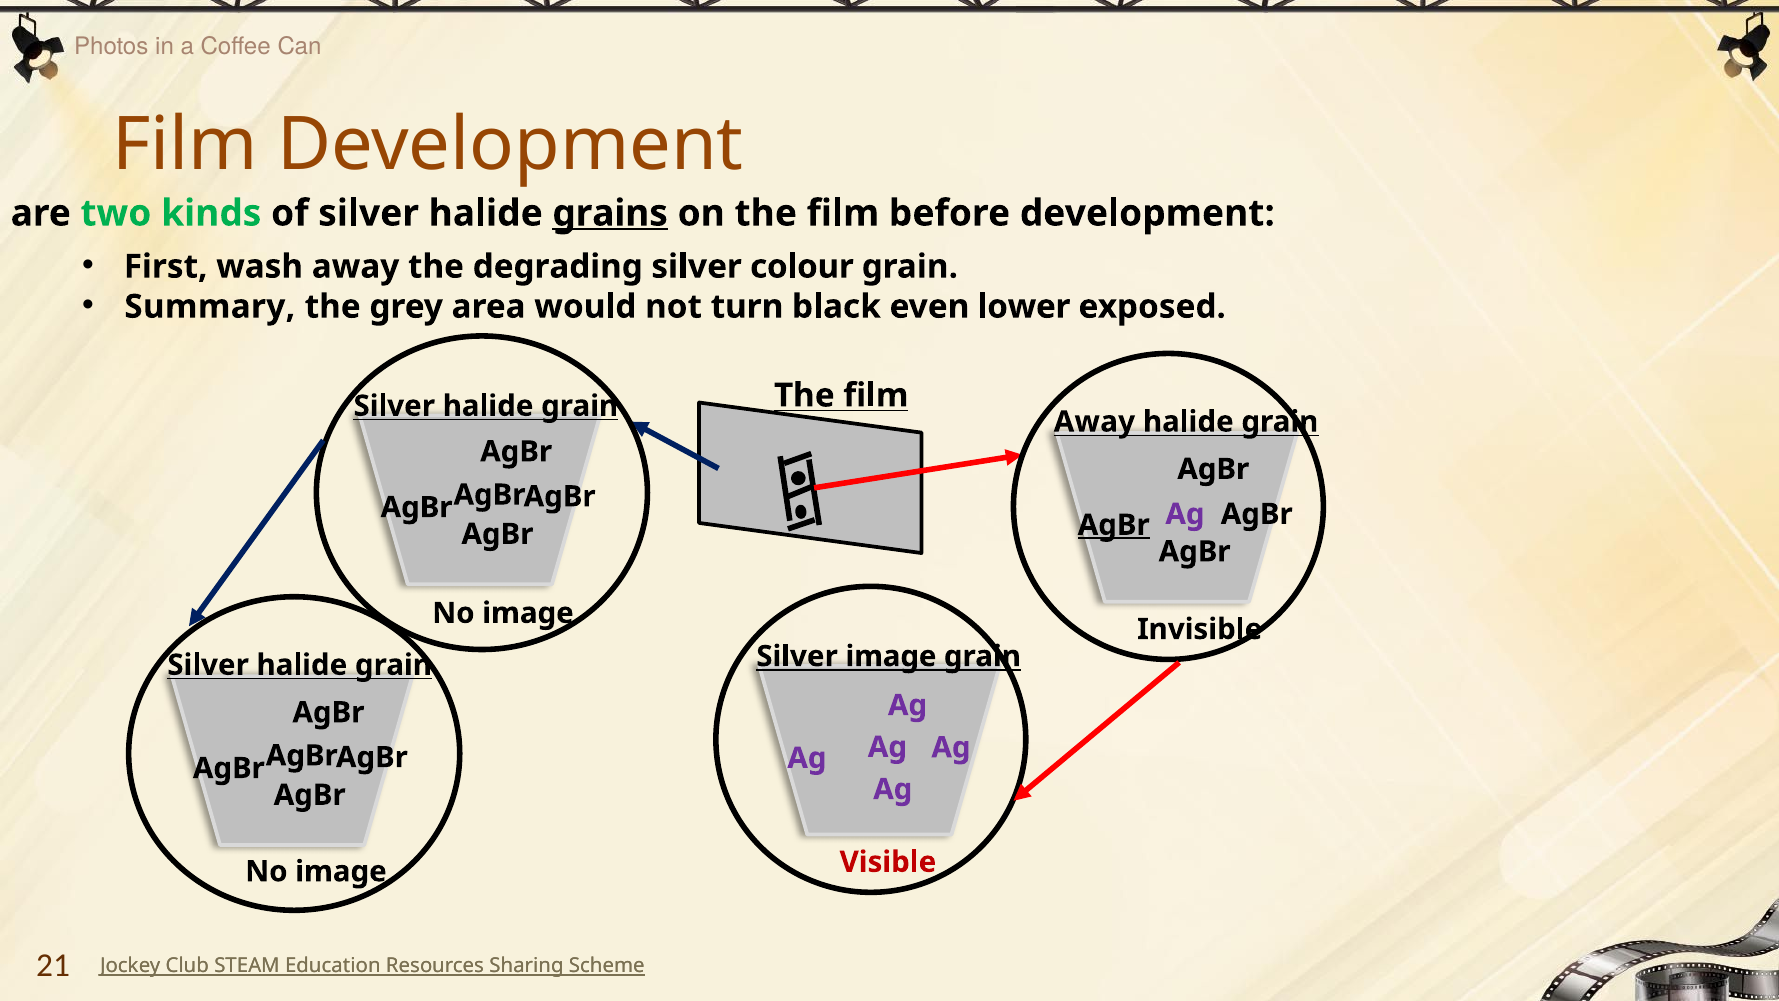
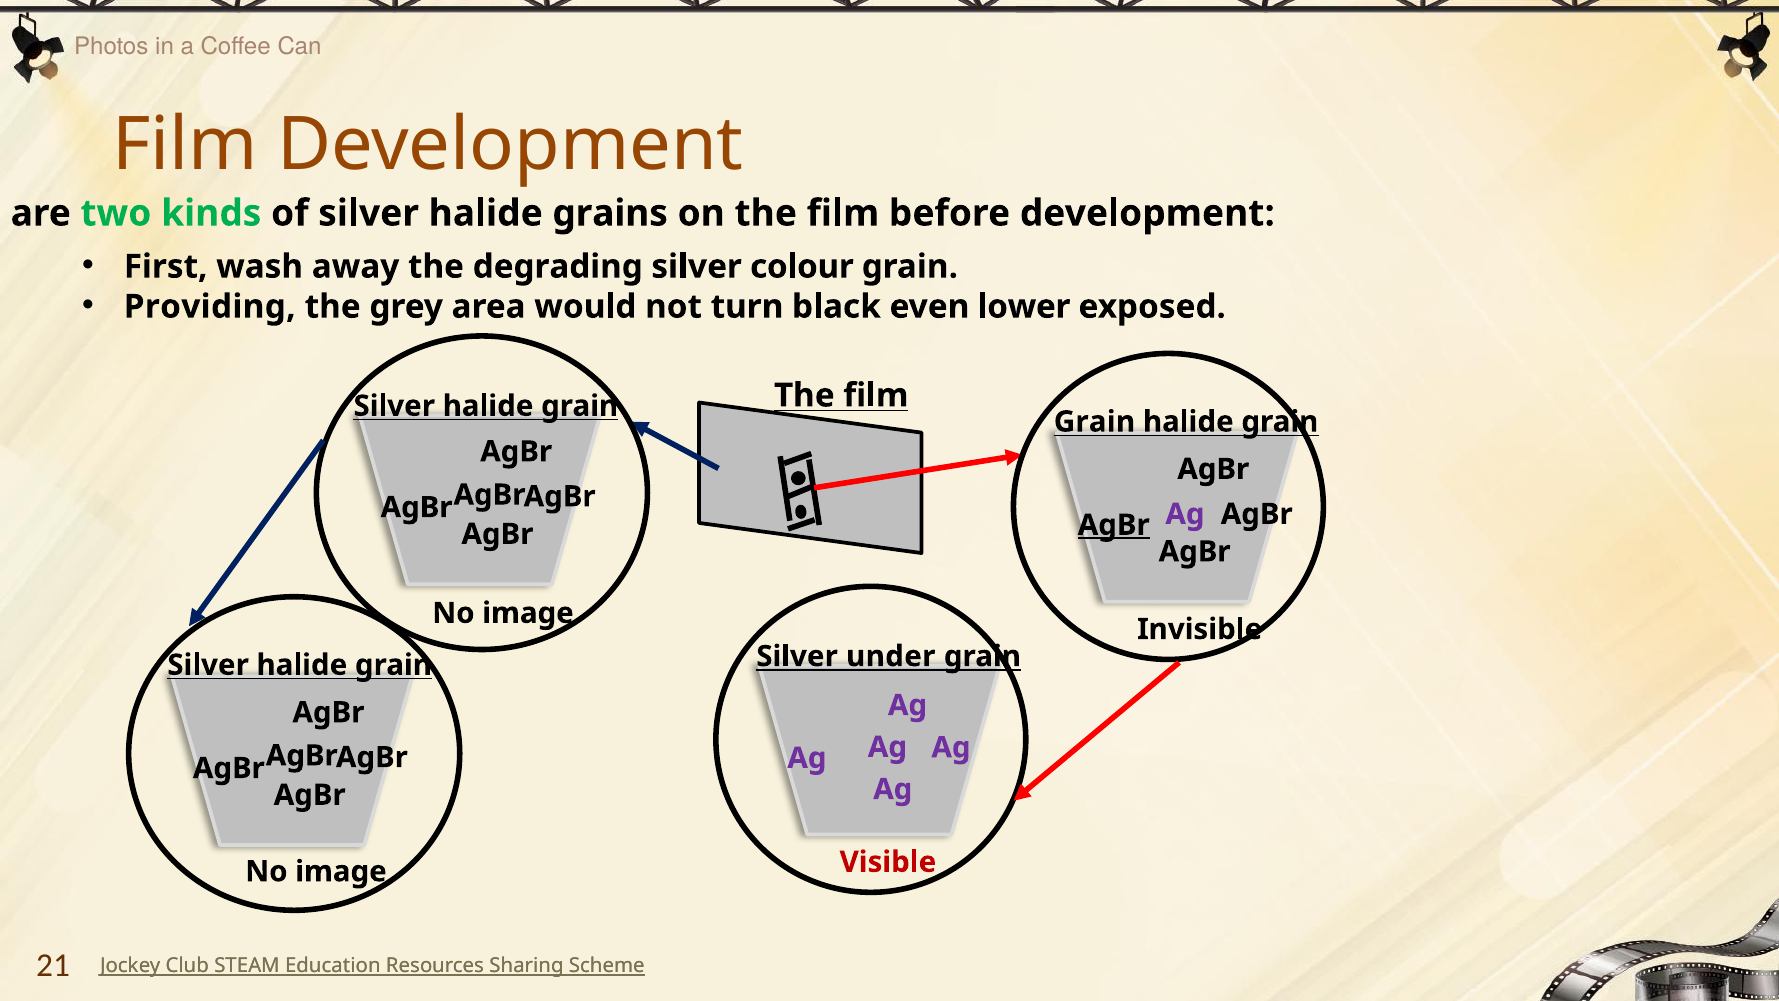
grains underline: present -> none (610, 213)
Summary: Summary -> Providing (210, 307)
Away: Away -> Grain (1094, 422)
Silver image: image -> under (891, 656)
